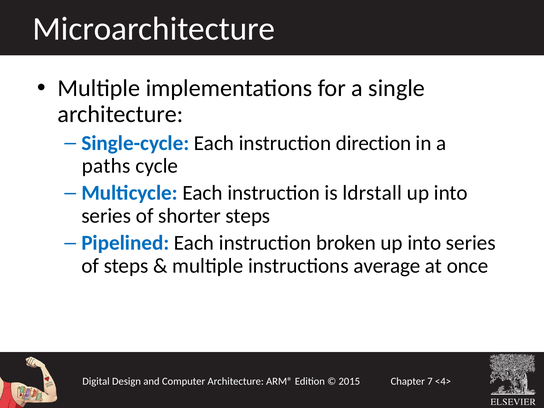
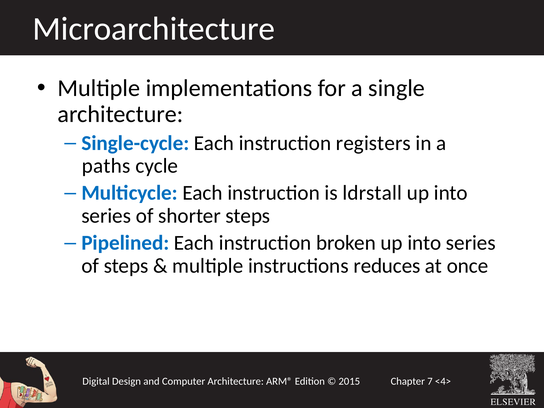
direction: direction -> registers (373, 143)
average: average -> reduces (387, 266)
